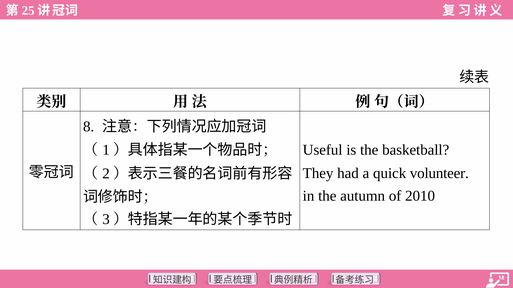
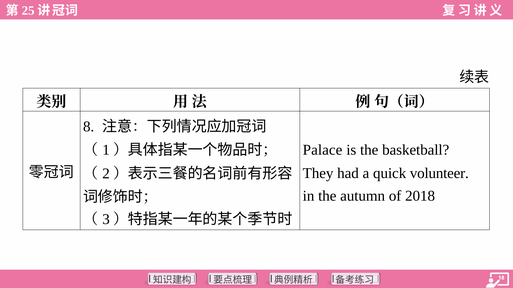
Useful: Useful -> Palace (323, 150)
2010: 2010 -> 2018 (420, 196)
